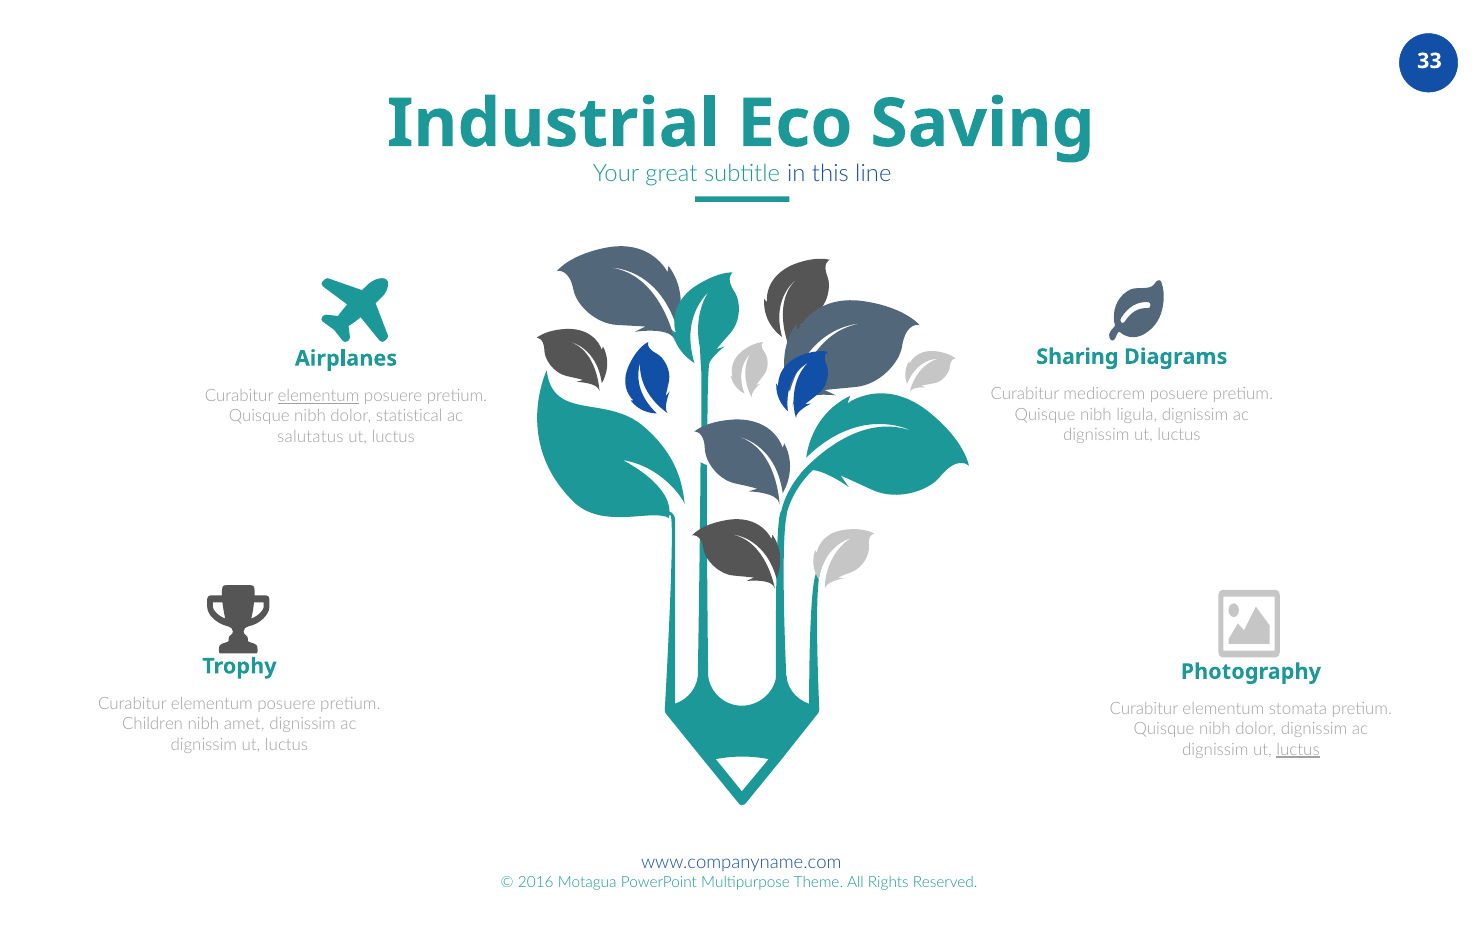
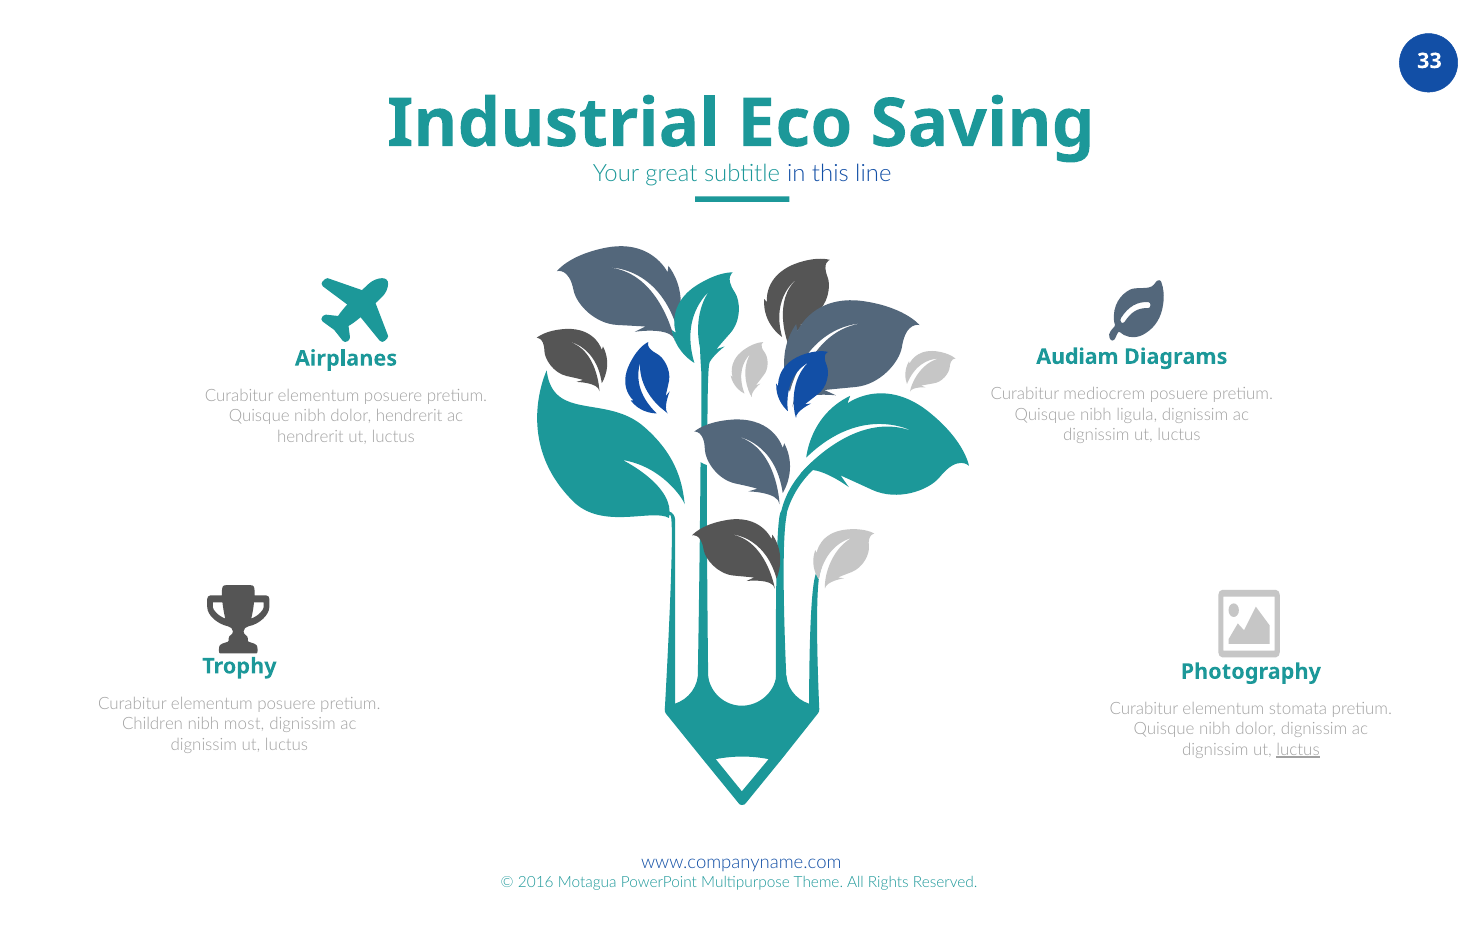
Sharing: Sharing -> Audiam (1077, 357)
elementum underline: present -> none (319, 396)
dolor statistical: statistical -> hendrerit (409, 416)
salutatus: salutatus -> hendrerit (310, 437)
amet: amet -> most (244, 724)
